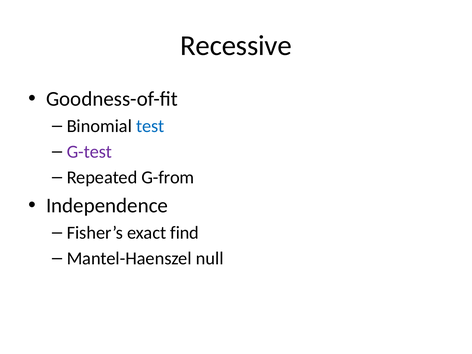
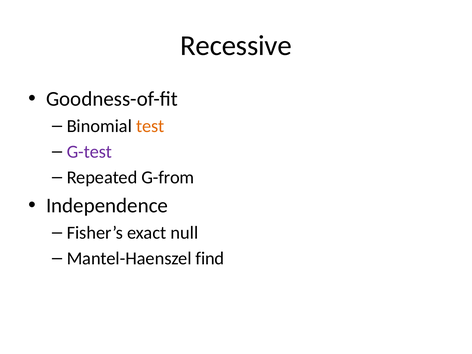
test colour: blue -> orange (150, 126)
find: find -> null (184, 233)
null: null -> find (210, 258)
